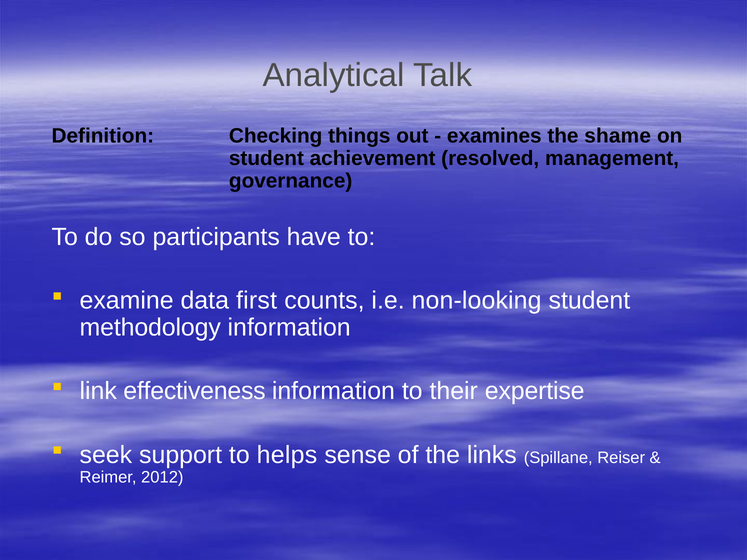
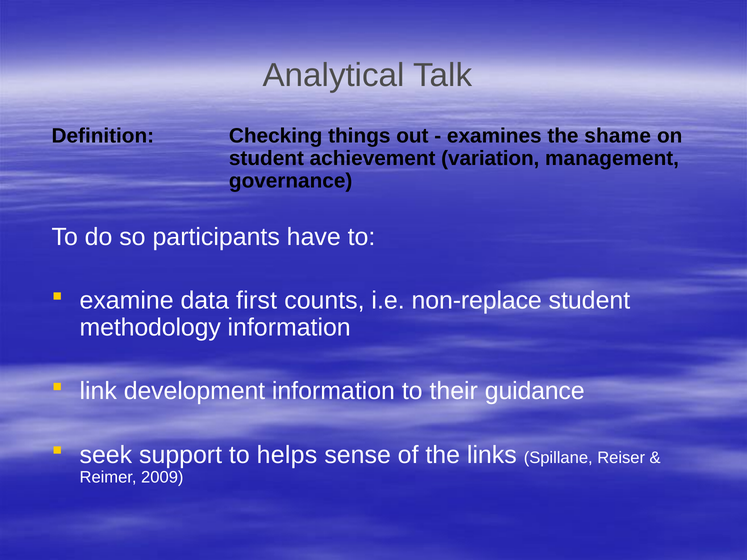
resolved: resolved -> variation (490, 158)
non-looking: non-looking -> non-replace (477, 301)
effectiveness: effectiveness -> development (194, 391)
expertise: expertise -> guidance (535, 391)
2012: 2012 -> 2009 (162, 477)
